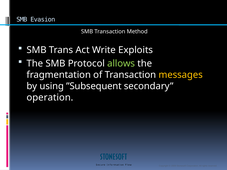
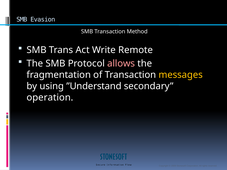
Exploits: Exploits -> Remote (136, 50)
allows colour: light green -> pink (121, 64)
”Subsequent: ”Subsequent -> ”Understand (94, 86)
